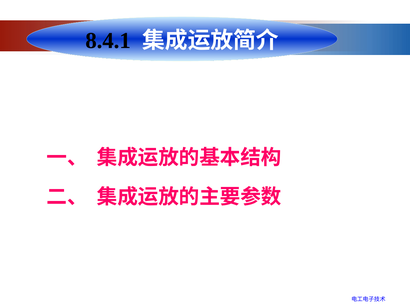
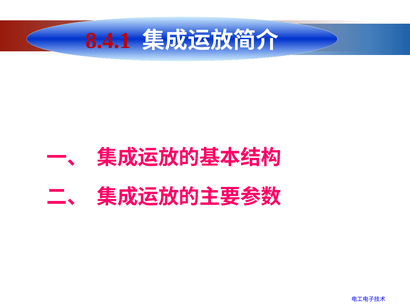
8.4.1 colour: black -> red (108, 40)
